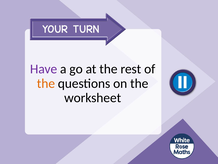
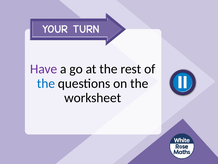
the colour: orange -> blue (46, 83)
